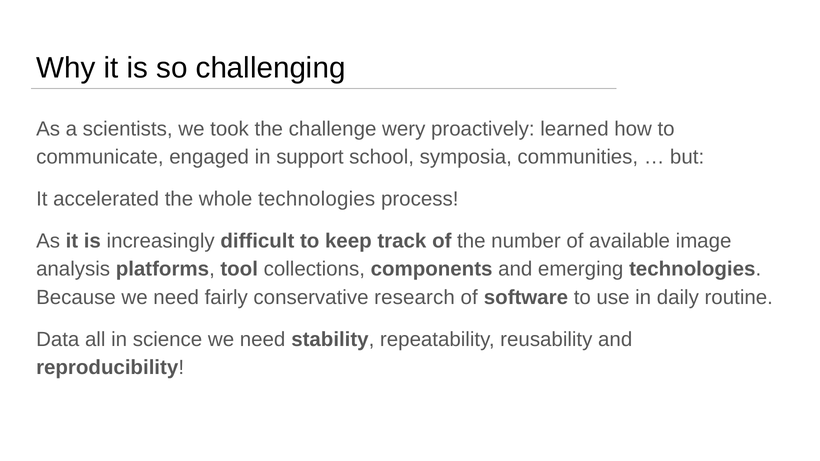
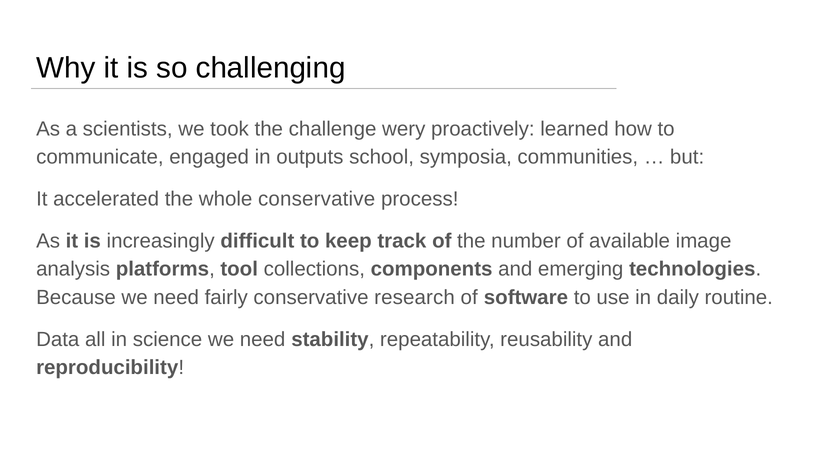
support: support -> outputs (310, 157)
whole technologies: technologies -> conservative (317, 199)
